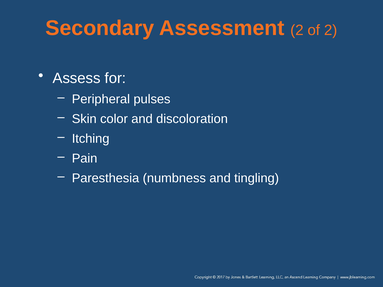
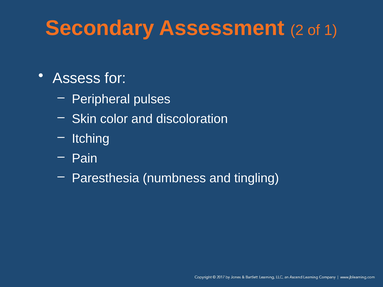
of 2: 2 -> 1 (331, 30)
